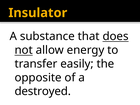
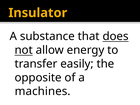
destroyed: destroyed -> machines (43, 91)
